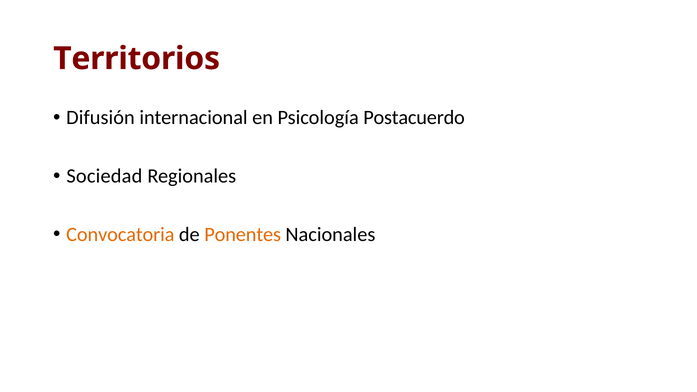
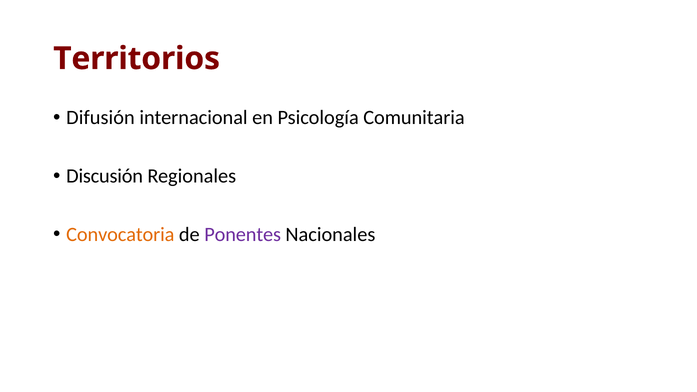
Postacuerdo: Postacuerdo -> Comunitaria (414, 118)
Sociedad: Sociedad -> Discusión (105, 176)
Ponentes colour: orange -> purple (243, 234)
